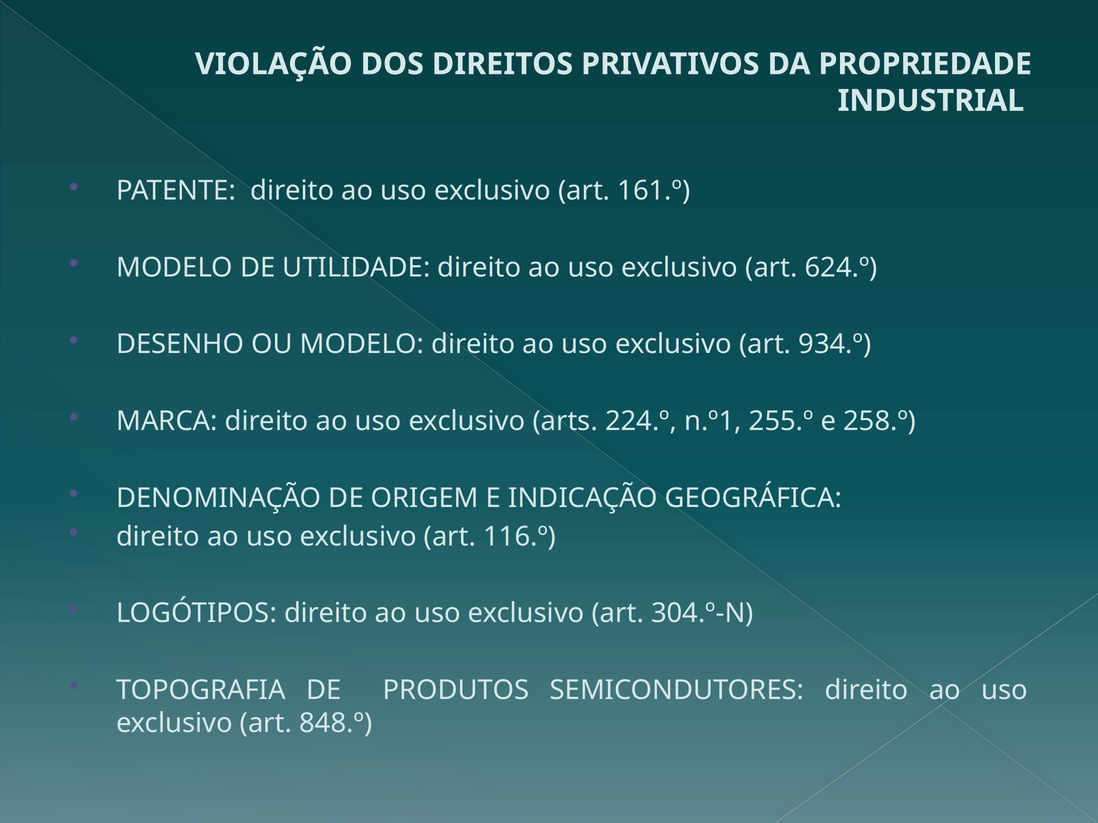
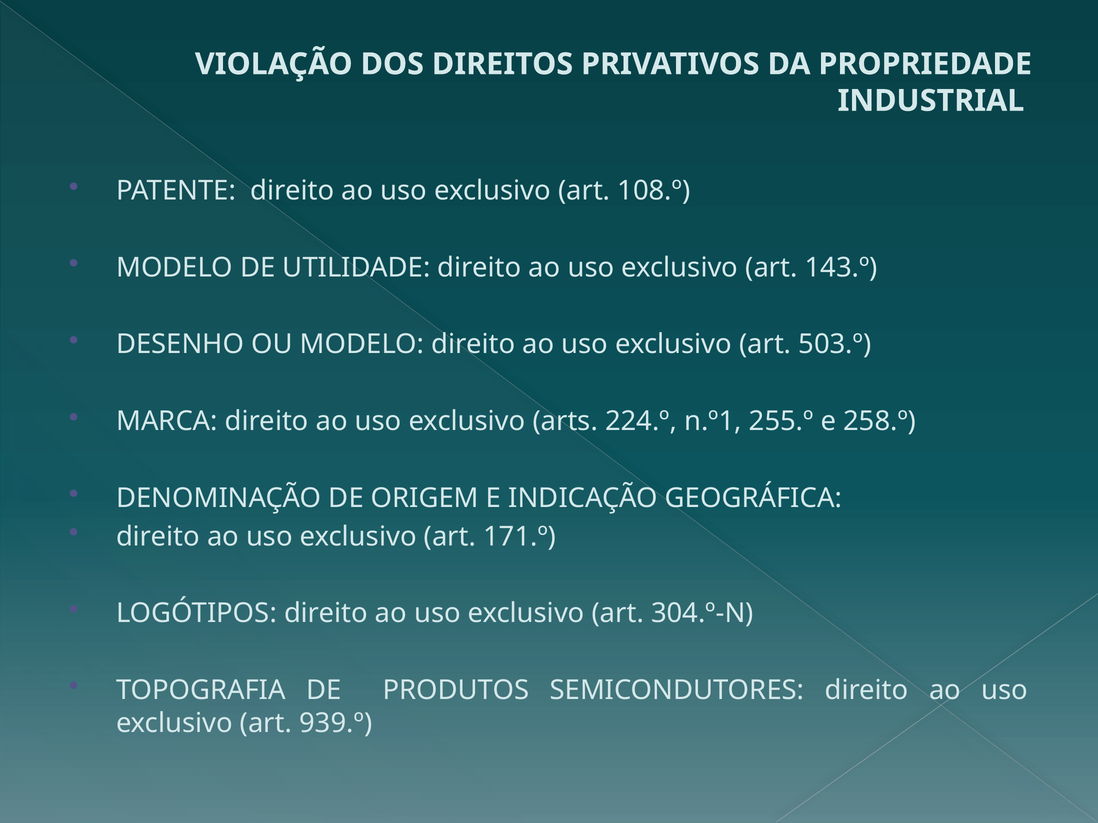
161.º: 161.º -> 108.º (654, 191)
624.º: 624.º -> 143.º (841, 268)
934.º: 934.º -> 503.º (835, 345)
116.º: 116.º -> 171.º (520, 537)
848.º: 848.º -> 939.º (336, 723)
